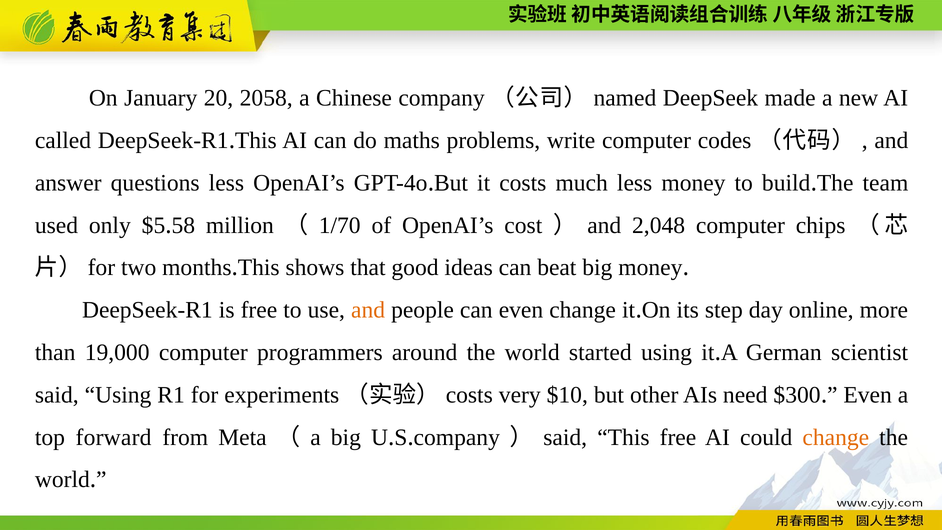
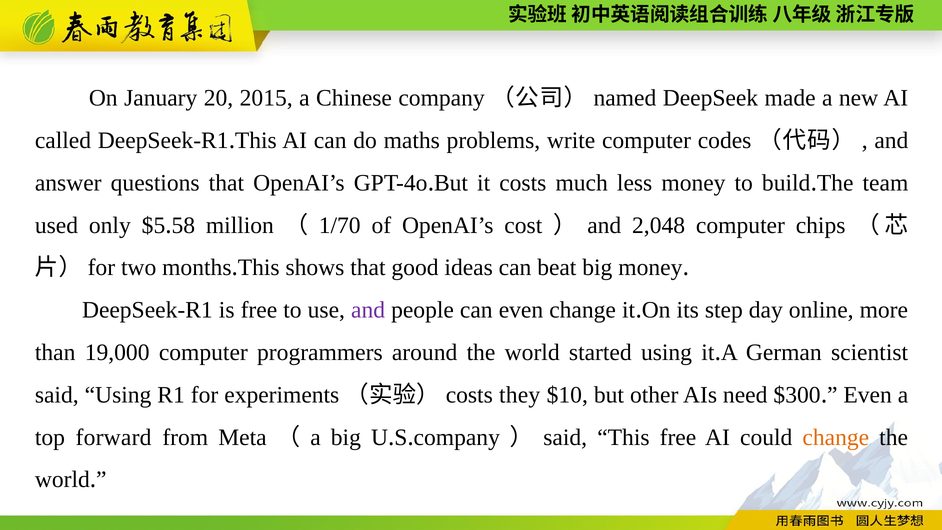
2058: 2058 -> 2015 (266, 98)
questions less: less -> that (226, 183)
and colour: orange -> purple (368, 310)
very: very -> they (520, 395)
